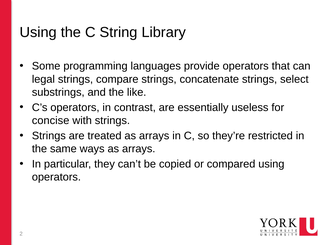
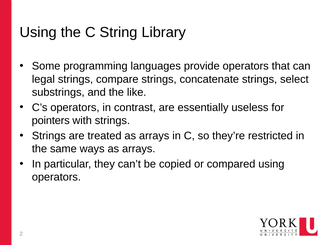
concise: concise -> pointers (51, 121)
